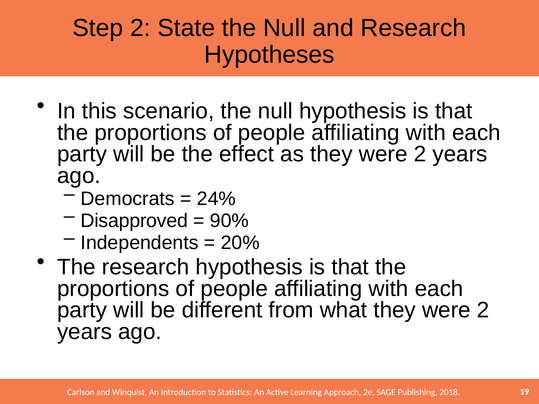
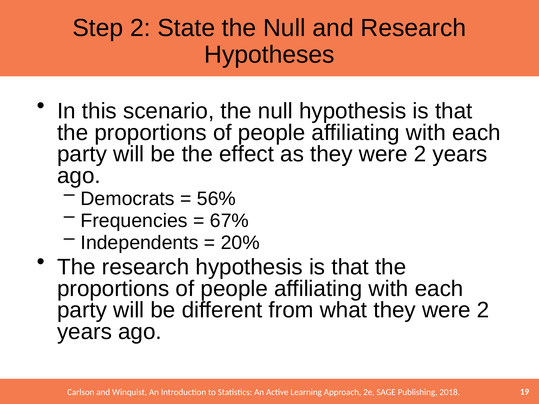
24%: 24% -> 56% (216, 199)
Disapproved: Disapproved -> Frequencies (134, 221)
90%: 90% -> 67% (229, 221)
